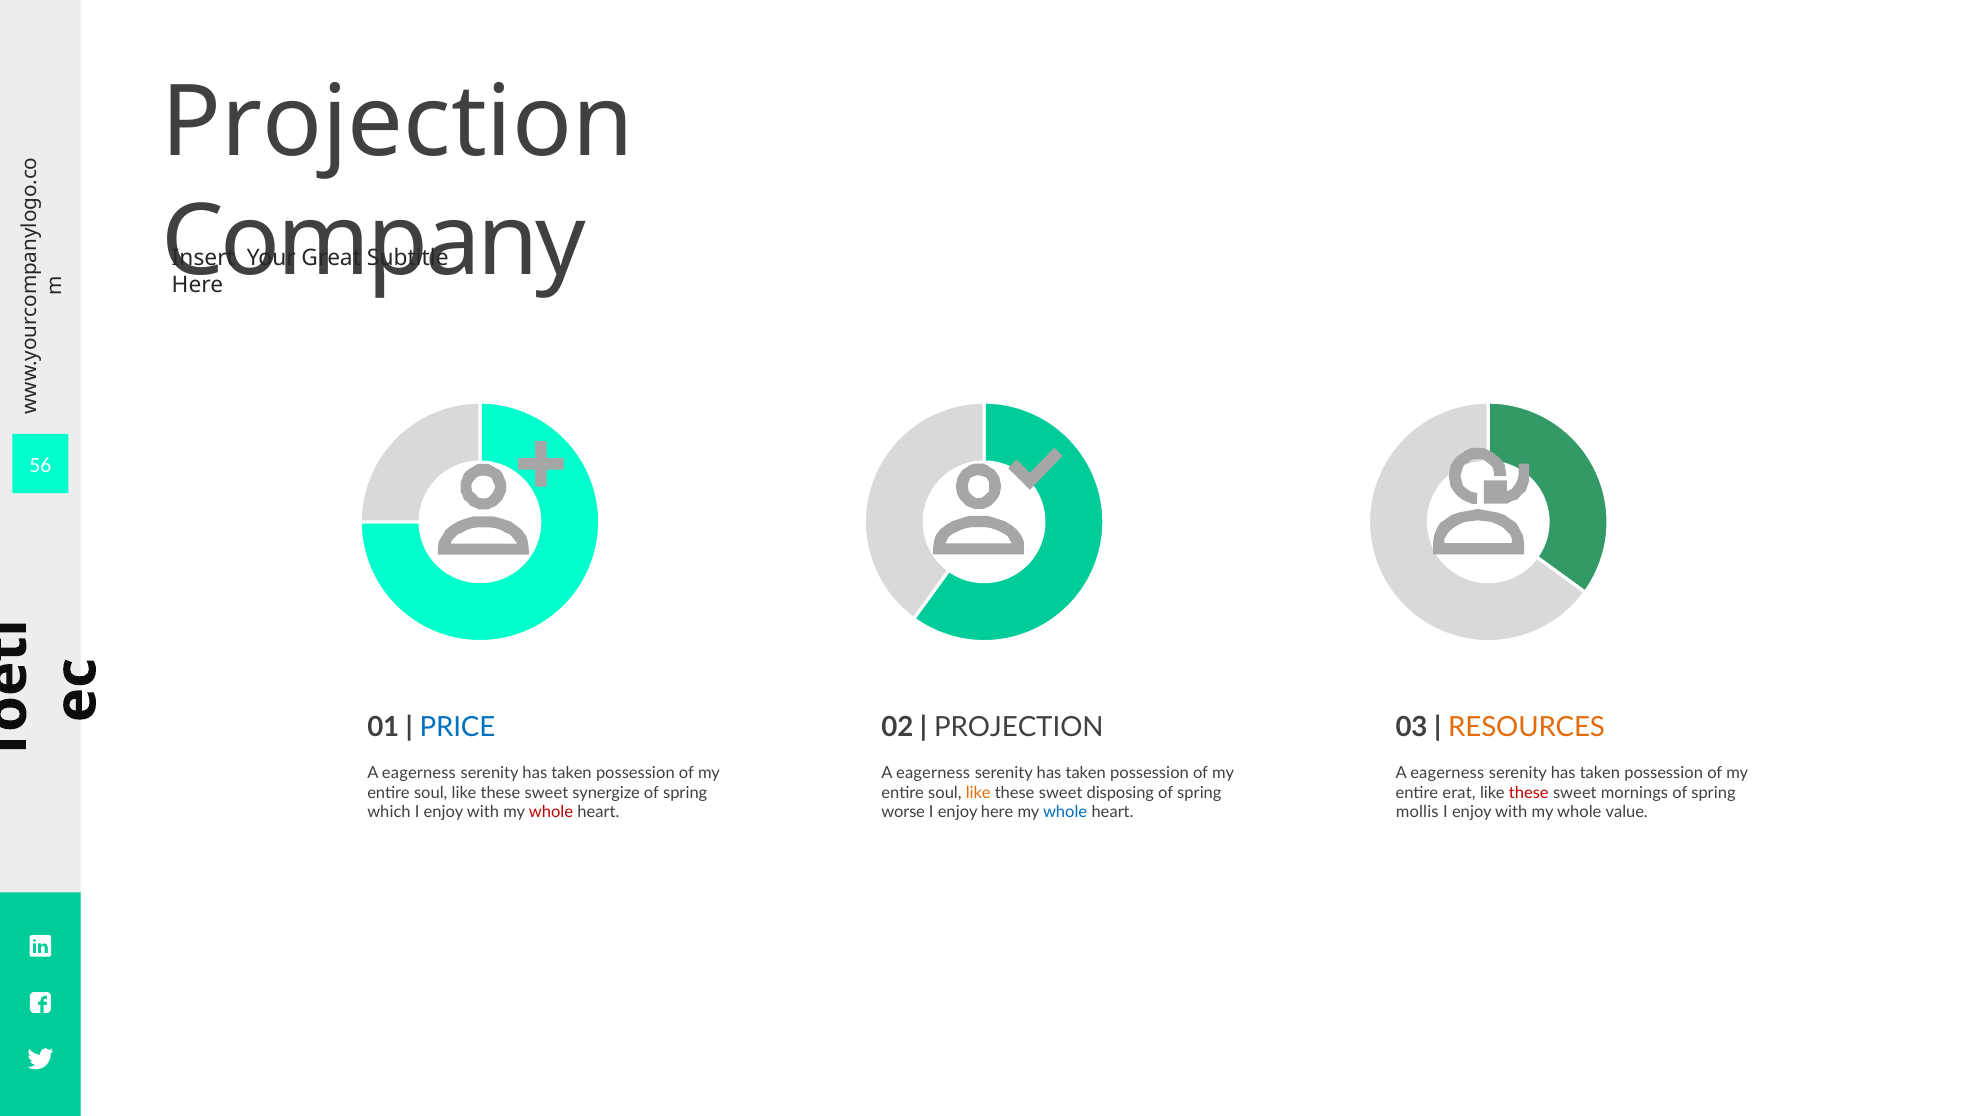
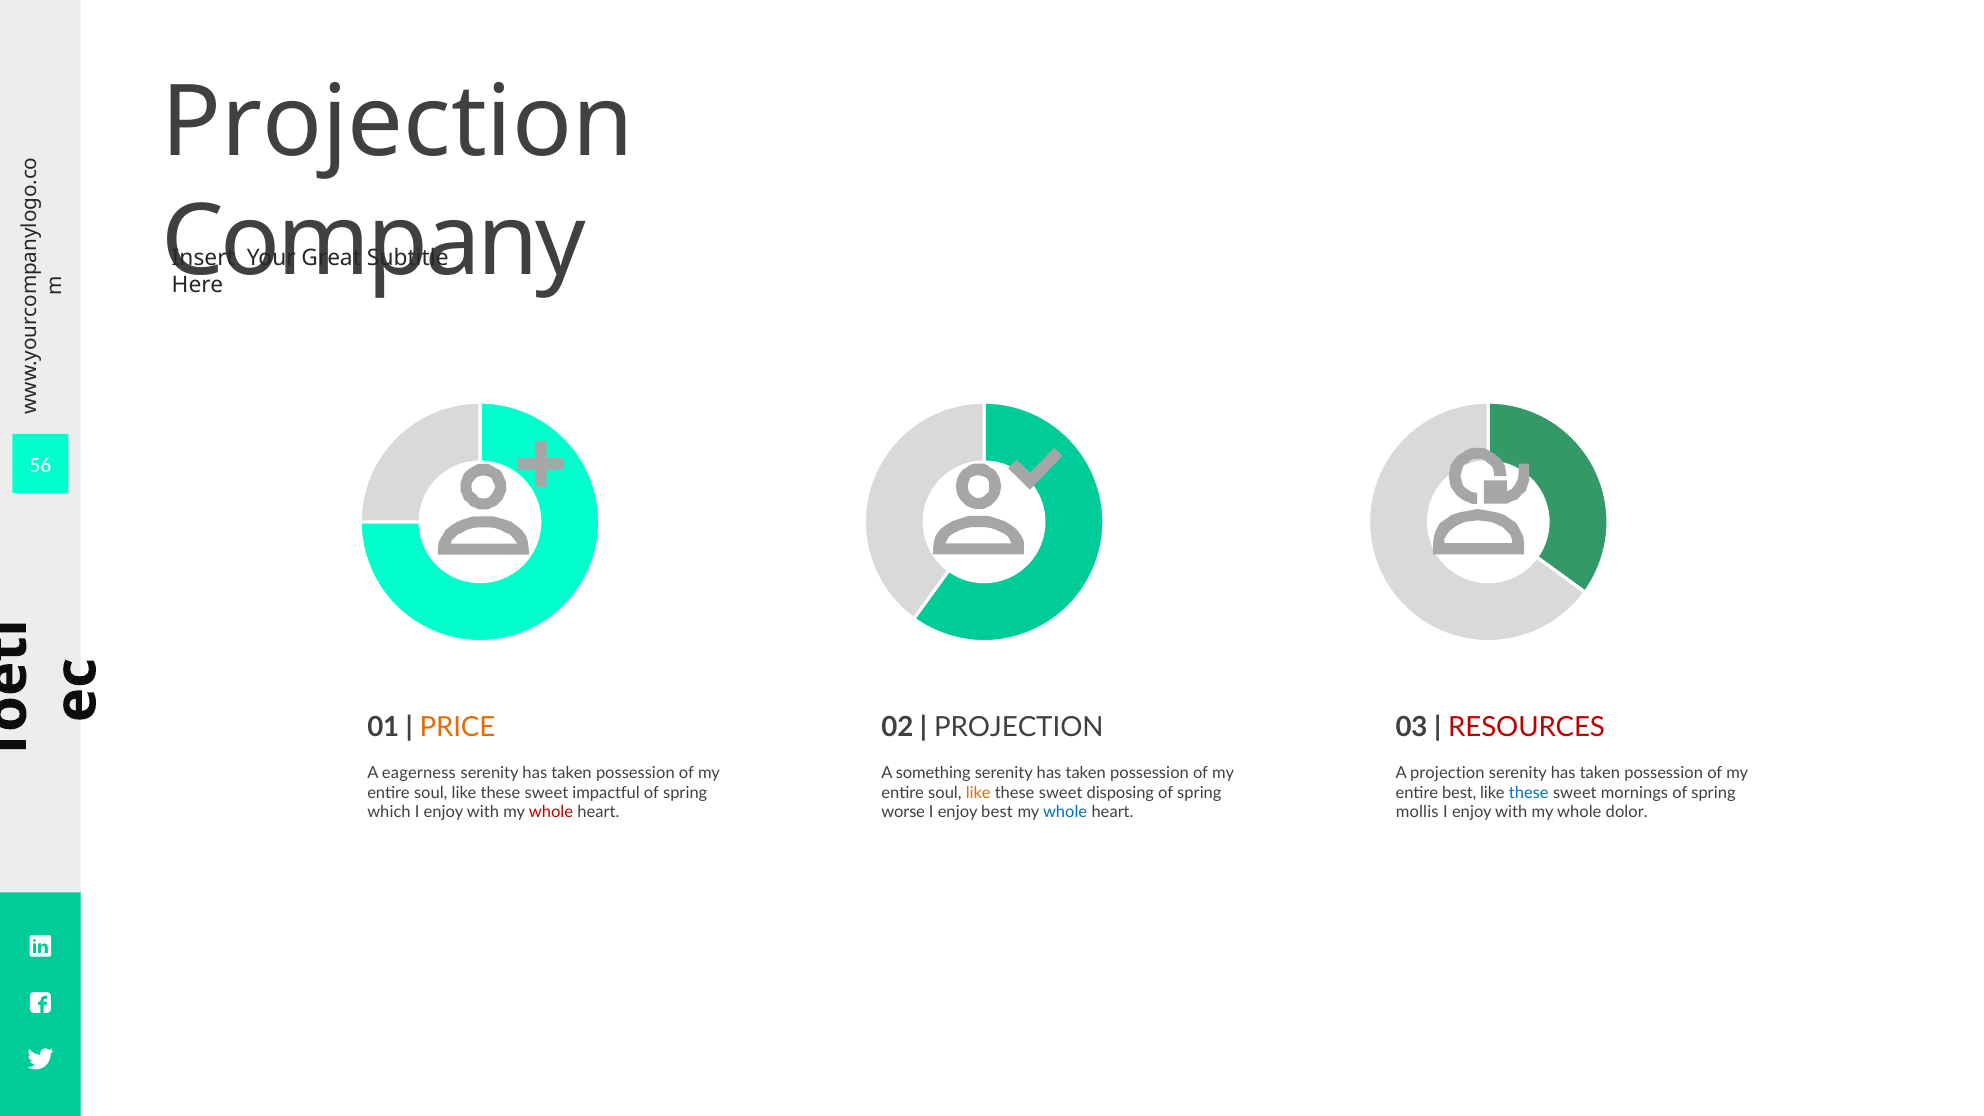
PRICE colour: blue -> orange (457, 727)
RESOURCES colour: orange -> red (1527, 727)
eagerness: eagerness -> something (933, 773)
eagerness: eagerness -> projection (1447, 773)
synergize: synergize -> impactful (606, 793)
entire erat: erat -> best (1459, 793)
these colour: red -> blue (1529, 793)
enjoy here: here -> best (997, 813)
value: value -> dolor (1627, 813)
